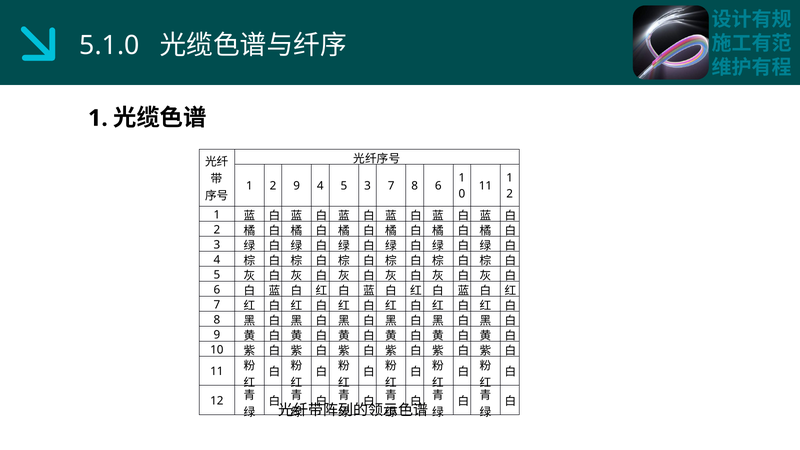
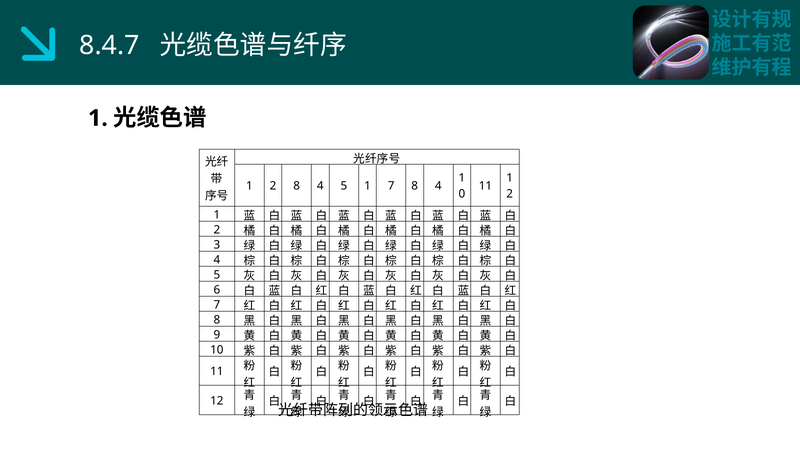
5.1.0: 5.1.0 -> 8.4.7 (109, 45)
2 9: 9 -> 8 (297, 186)
5 3: 3 -> 1 (367, 186)
7 8 6: 6 -> 4 (438, 186)
